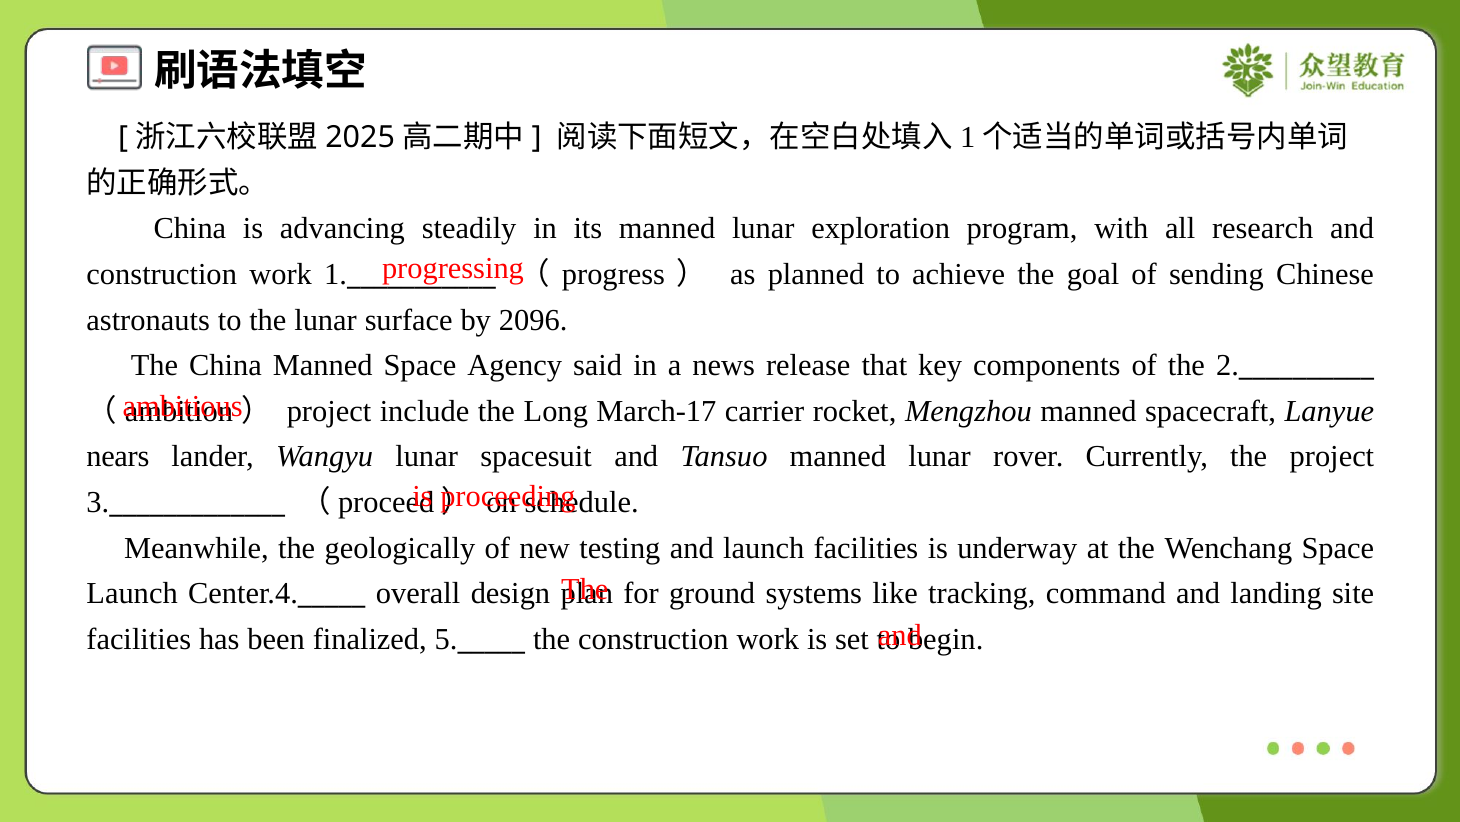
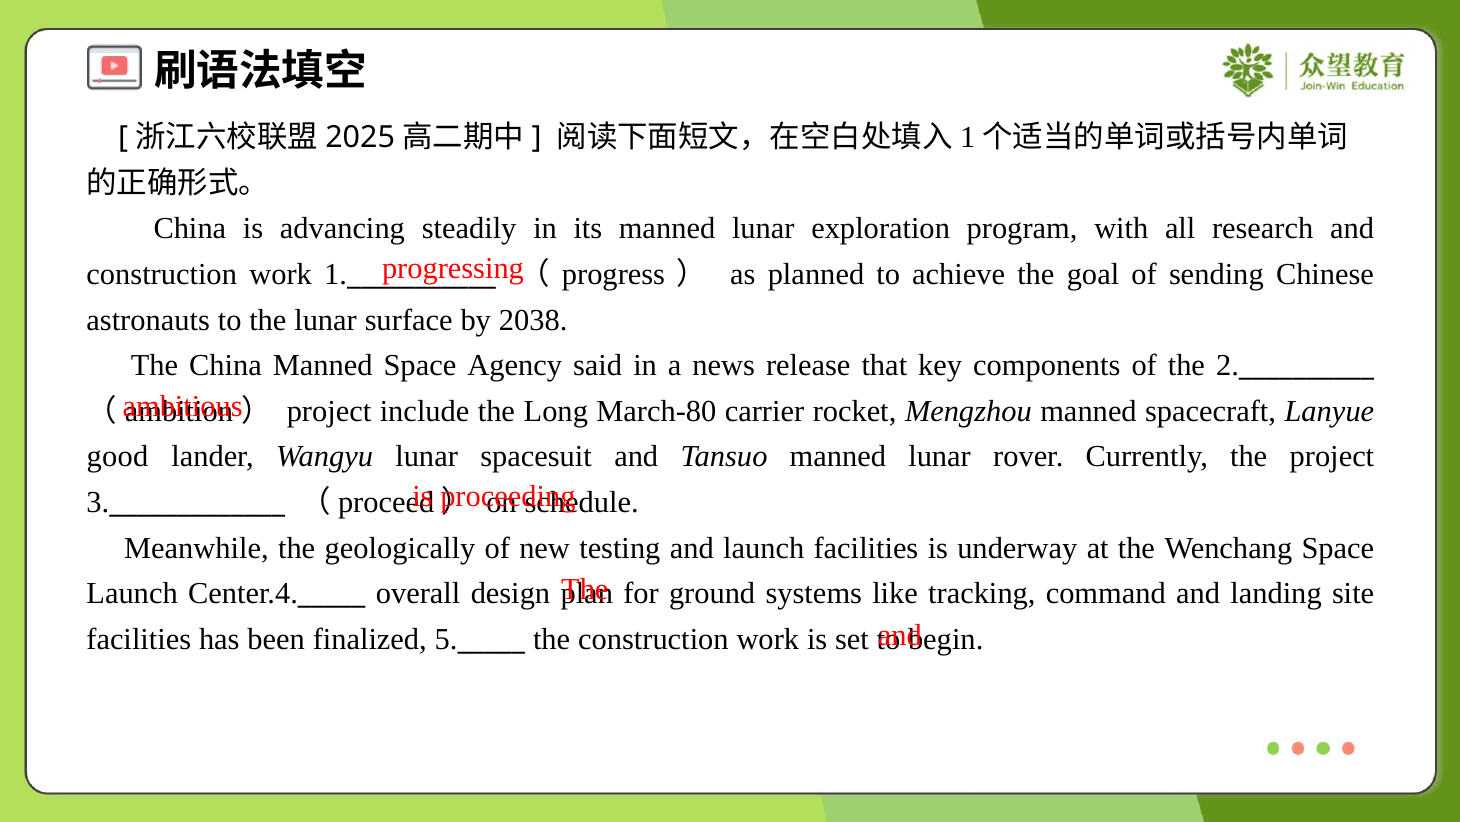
2096: 2096 -> 2038 (533, 320)
March-17: March-17 -> March-80 (656, 411)
nears: nears -> good (118, 456)
